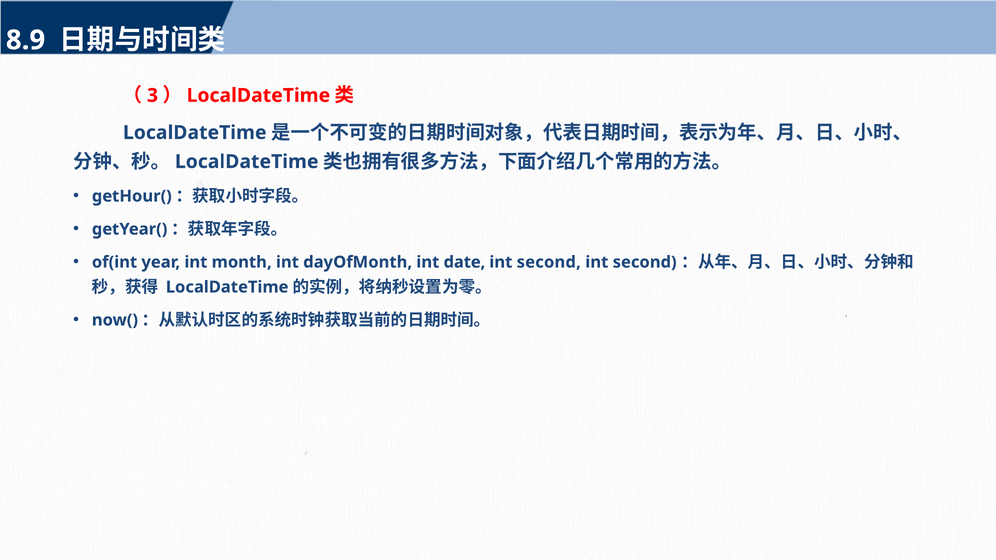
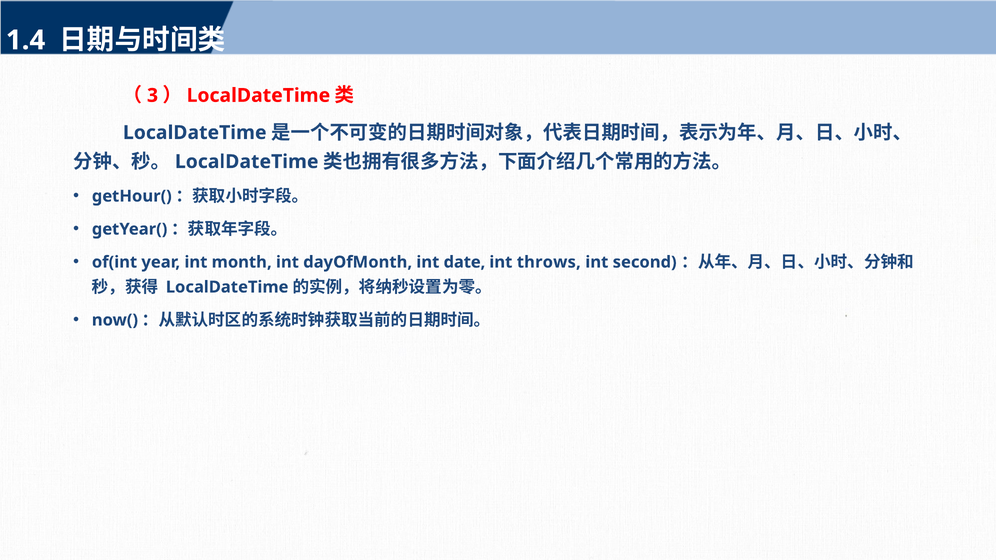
8.9: 8.9 -> 1.4 (26, 40)
second: second -> throws (549, 262)
